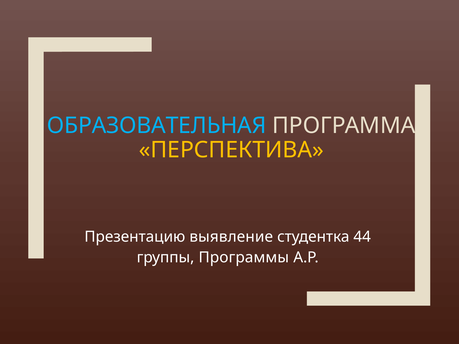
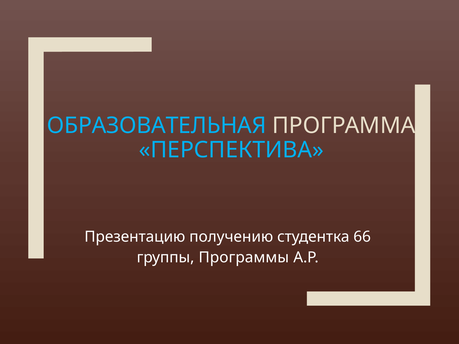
ПЕРСПЕКТИВА colour: yellow -> light blue (231, 150)
выявление: выявление -> получению (231, 237)
44: 44 -> 66 (362, 237)
